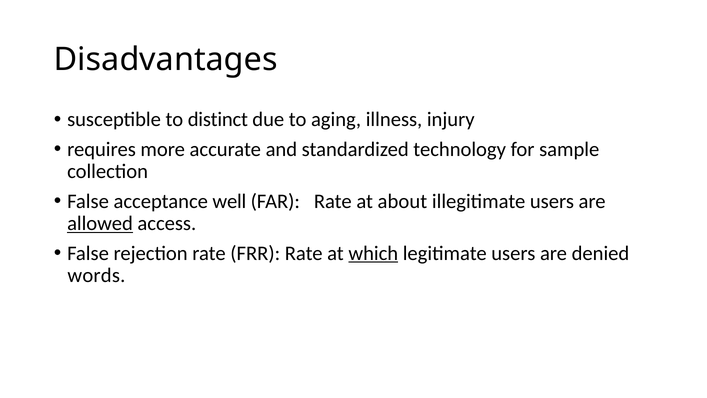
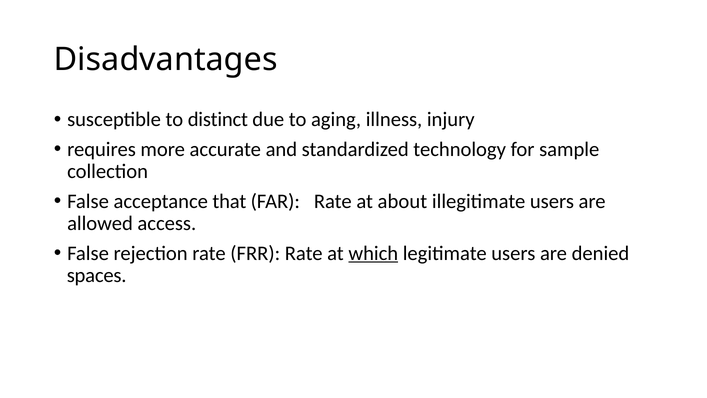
well: well -> that (229, 201)
allowed underline: present -> none (100, 223)
words: words -> spaces (97, 275)
